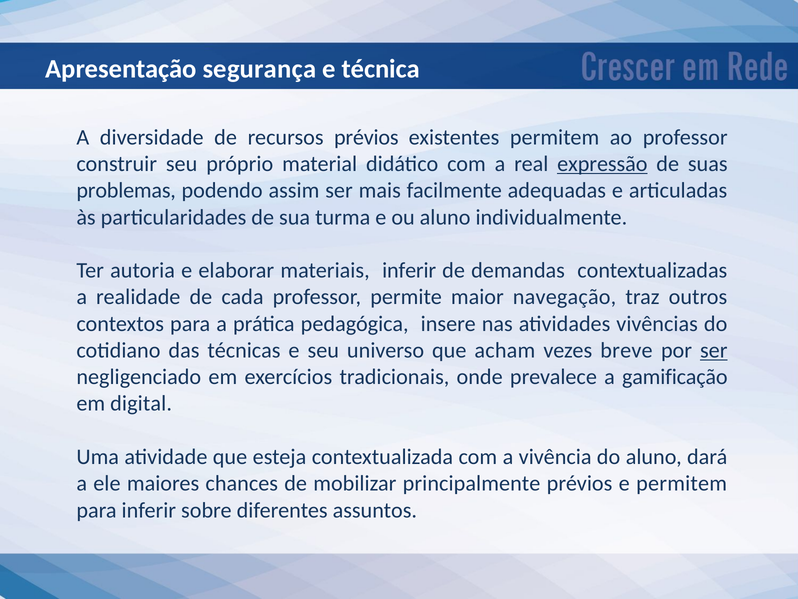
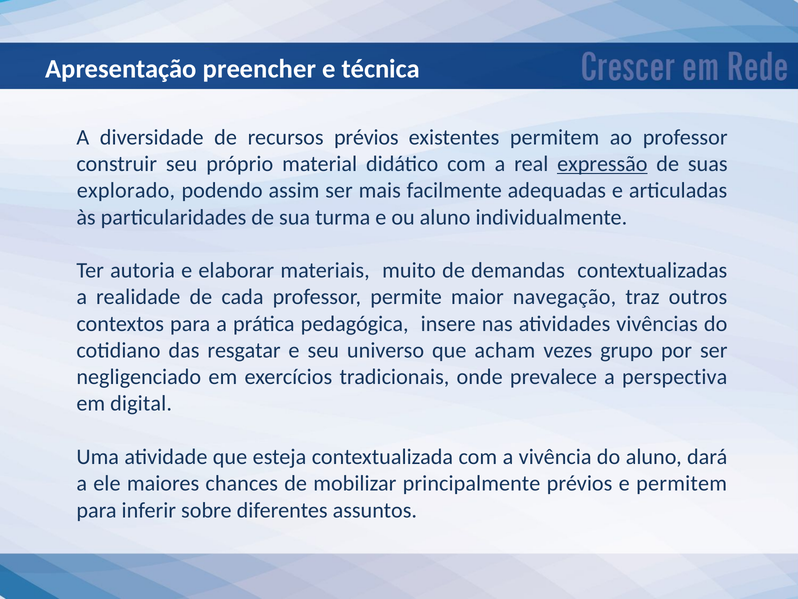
segurança: segurança -> preencher (259, 69)
problemas: problemas -> explorado (126, 190)
materiais inferir: inferir -> muito (409, 270)
técnicas: técnicas -> resgatar (244, 350)
breve: breve -> grupo (627, 350)
ser underline: present -> none (714, 350)
gamificação: gamificação -> perspectiva (675, 377)
